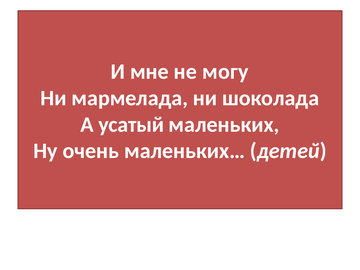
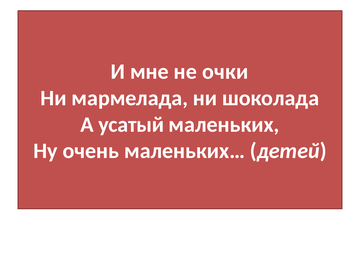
могу: могу -> очки (225, 72)
